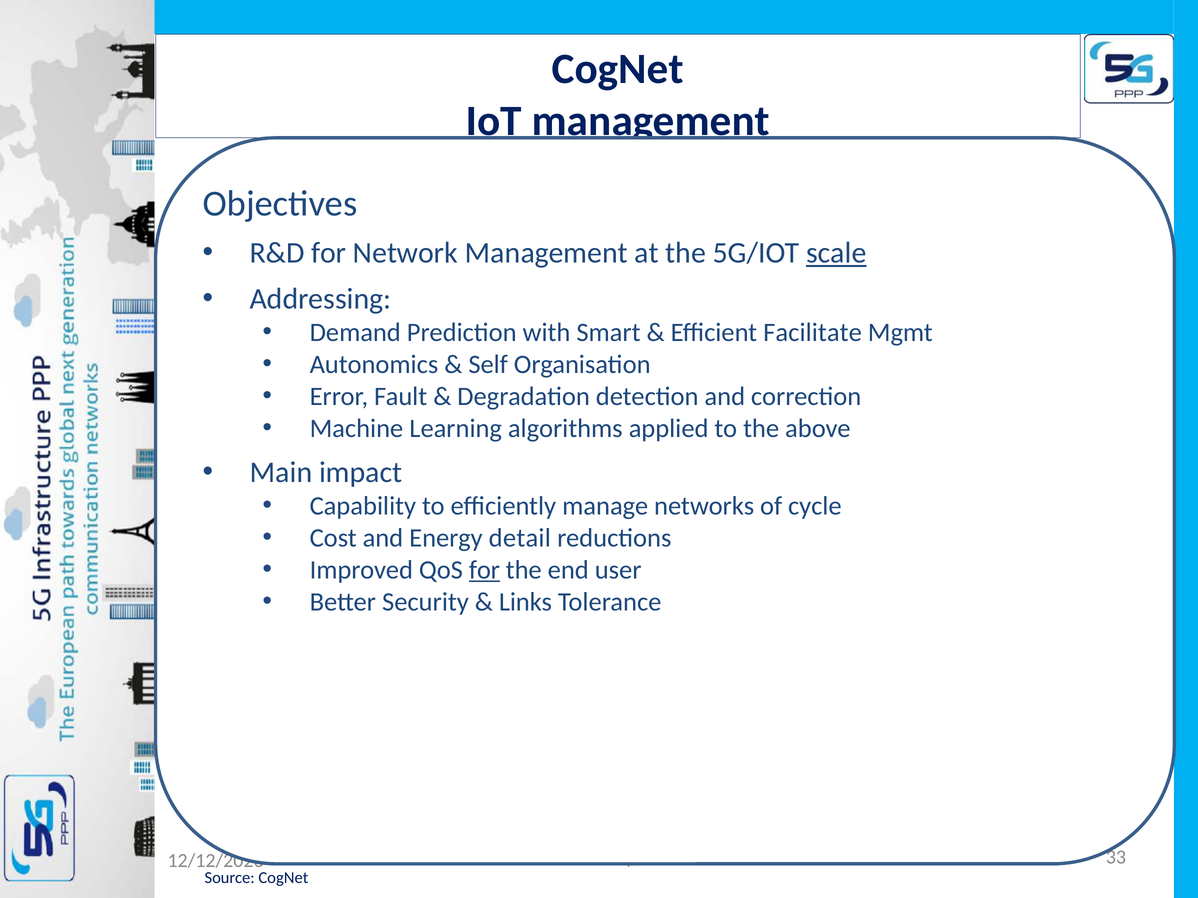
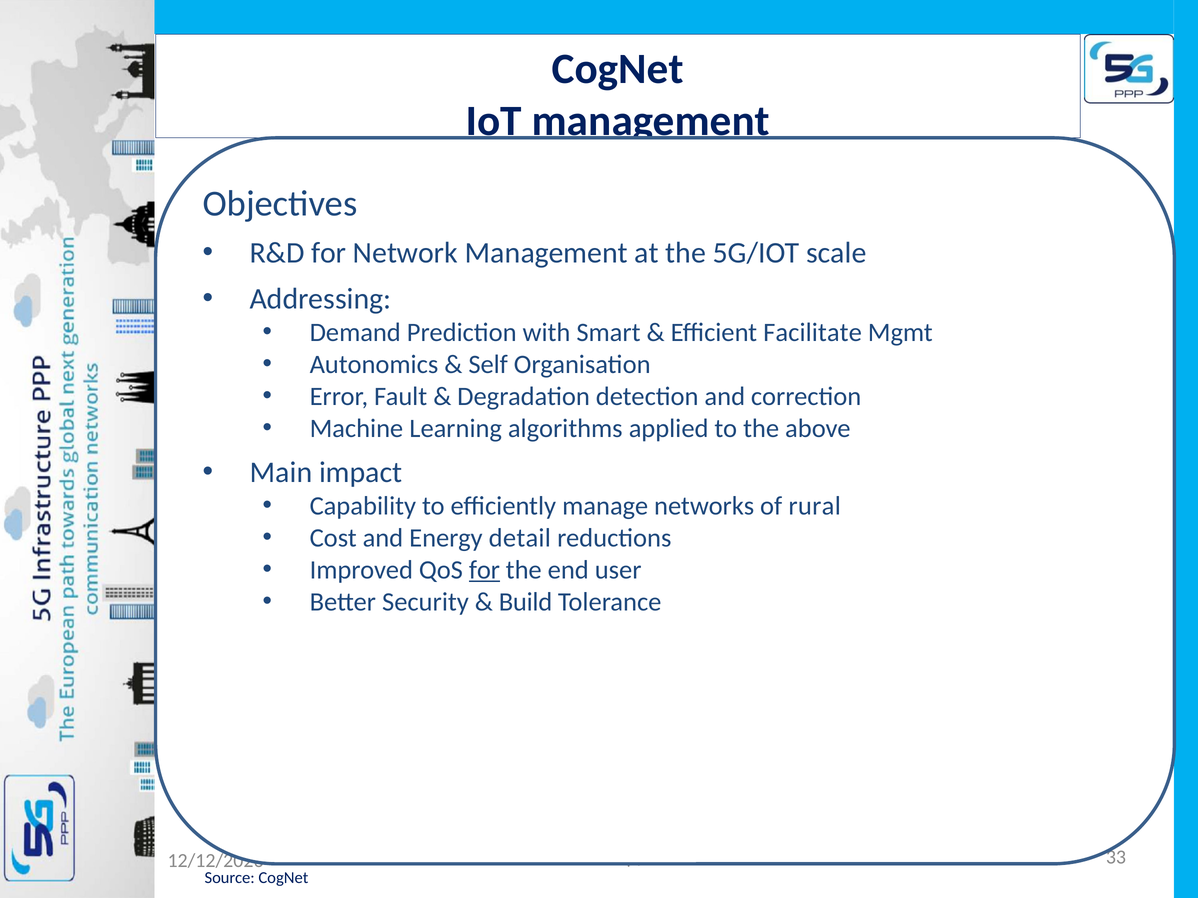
scale underline: present -> none (836, 253)
cycle: cycle -> rural (815, 506)
Links: Links -> Build (526, 602)
